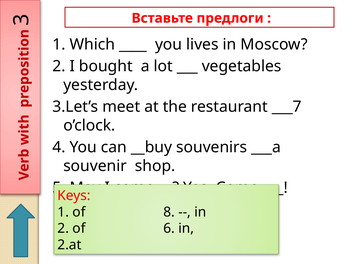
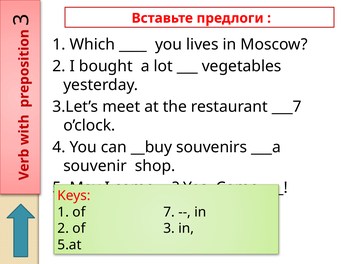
8: 8 -> 7 (169, 212)
of 6: 6 -> 3 (169, 228)
2.at: 2.at -> 5.at (70, 245)
